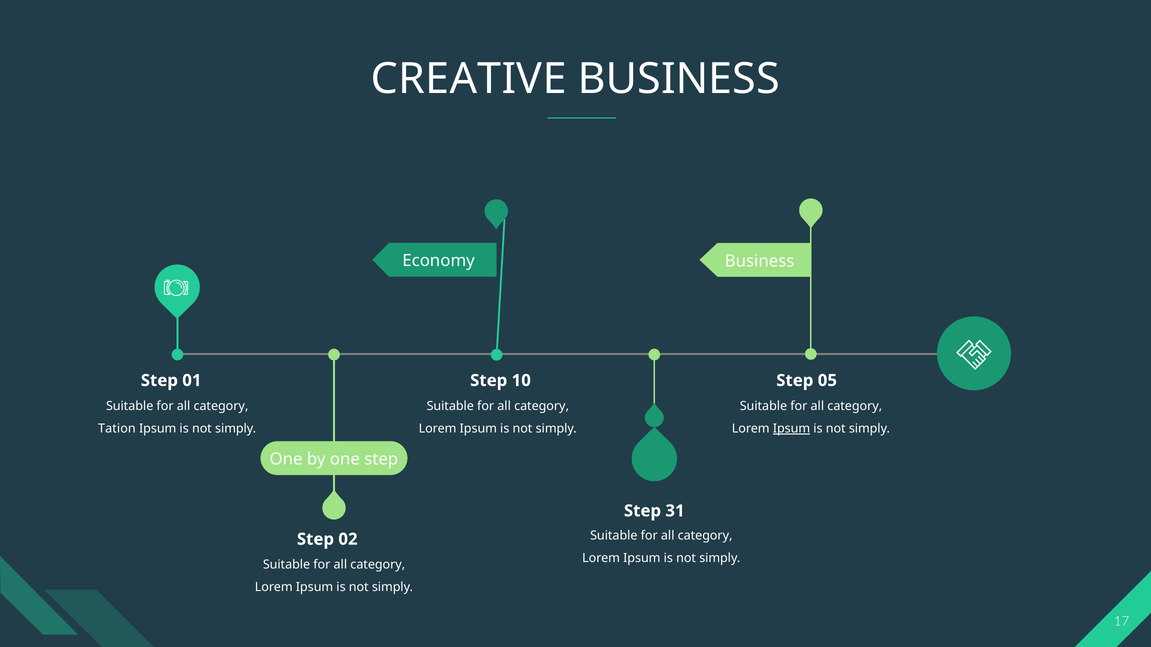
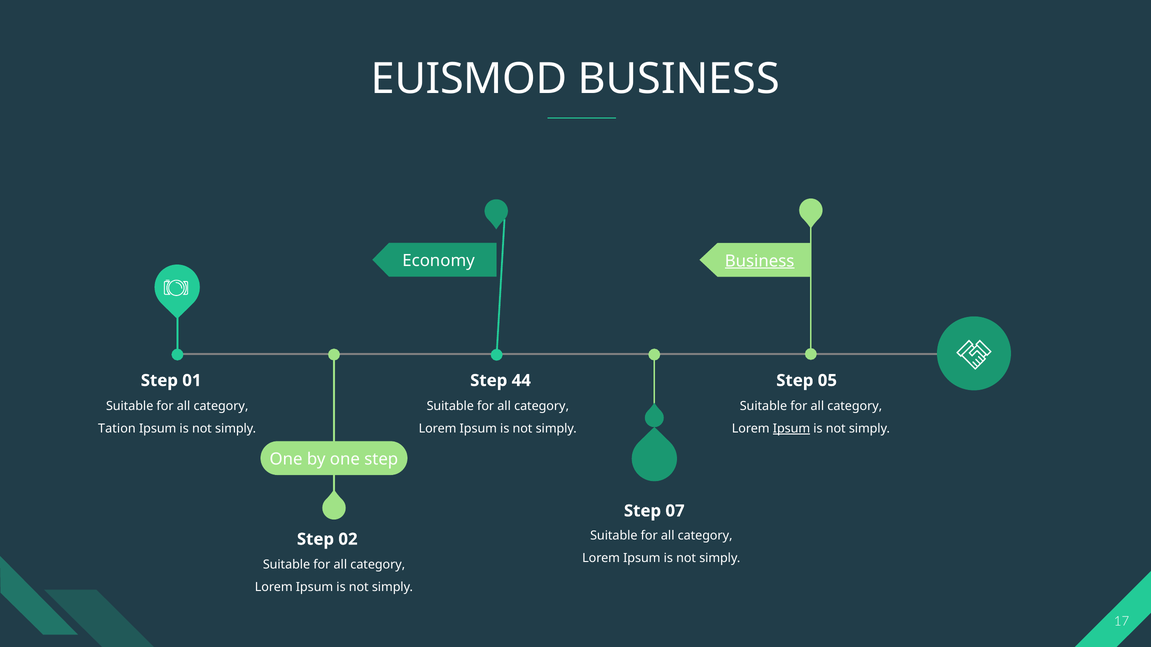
CREATIVE: CREATIVE -> EUISMOD (469, 79)
Business underline: none -> present (760, 261)
10: 10 -> 44 (521, 381)
31: 31 -> 07 (675, 511)
